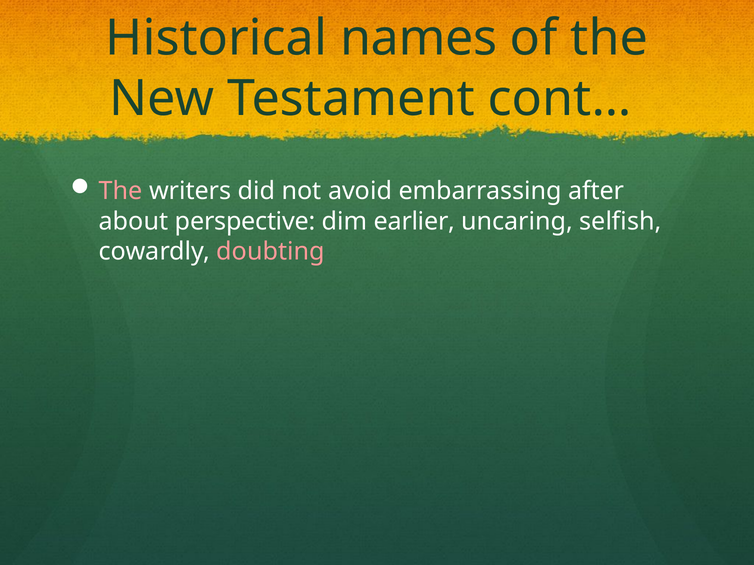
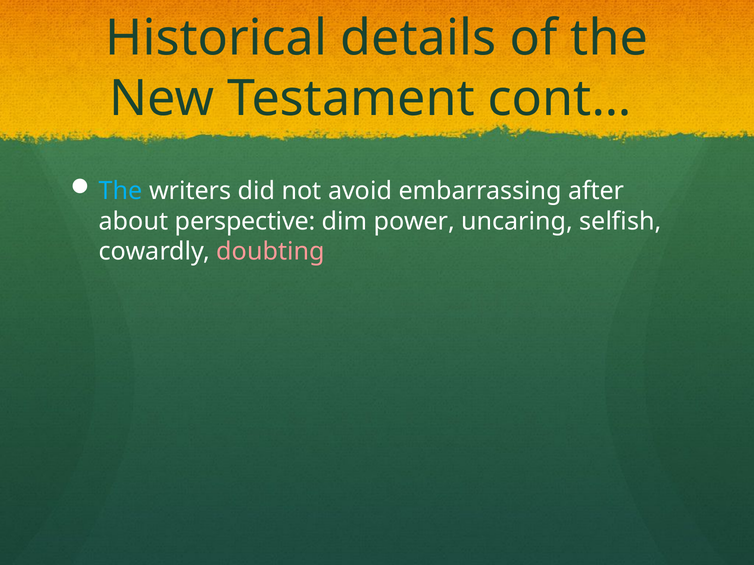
names: names -> details (418, 38)
The colour: pink -> light blue (121, 191)
earlier: earlier -> power (414, 222)
